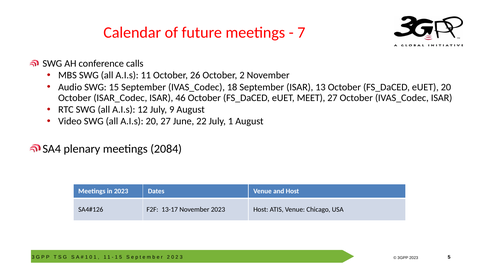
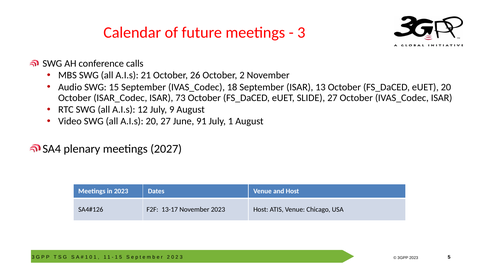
7: 7 -> 3 (301, 33)
A.I.s 11: 11 -> 21 (146, 75)
46: 46 -> 73 (180, 98)
MEET: MEET -> SLIDE (311, 98)
22: 22 -> 91 (201, 122)
2084: 2084 -> 2027 (166, 149)
